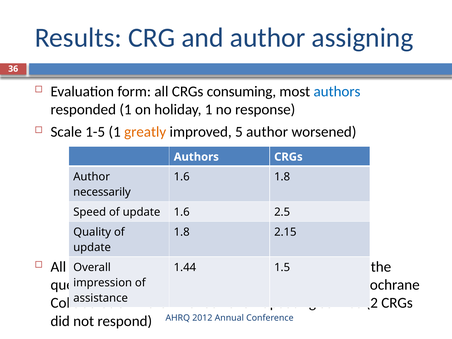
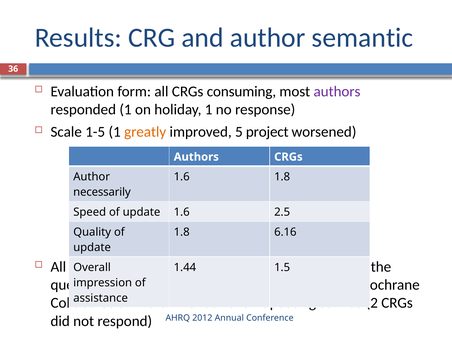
assigning: assigning -> semantic (362, 38)
authors colour: blue -> purple (337, 91)
5 author: author -> project (267, 132)
2.15: 2.15 -> 6.16 (285, 232)
